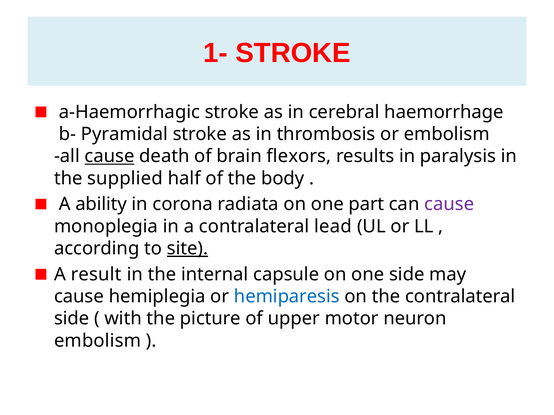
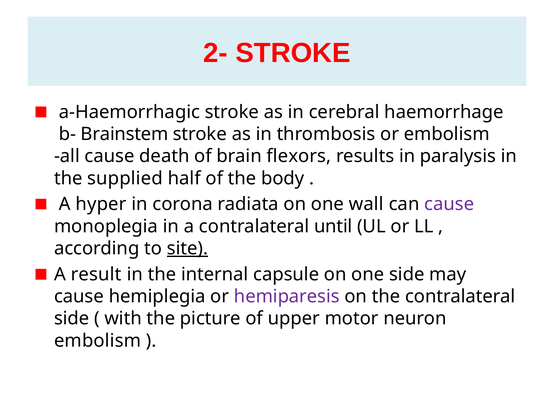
1-: 1- -> 2- (215, 53)
Pyramidal: Pyramidal -> Brainstem (125, 134)
cause underline: present -> none (110, 156)
ability: ability -> hyper (101, 204)
part: part -> wall (366, 204)
lead: lead -> until (333, 227)
hemiparesis colour: blue -> purple (287, 297)
